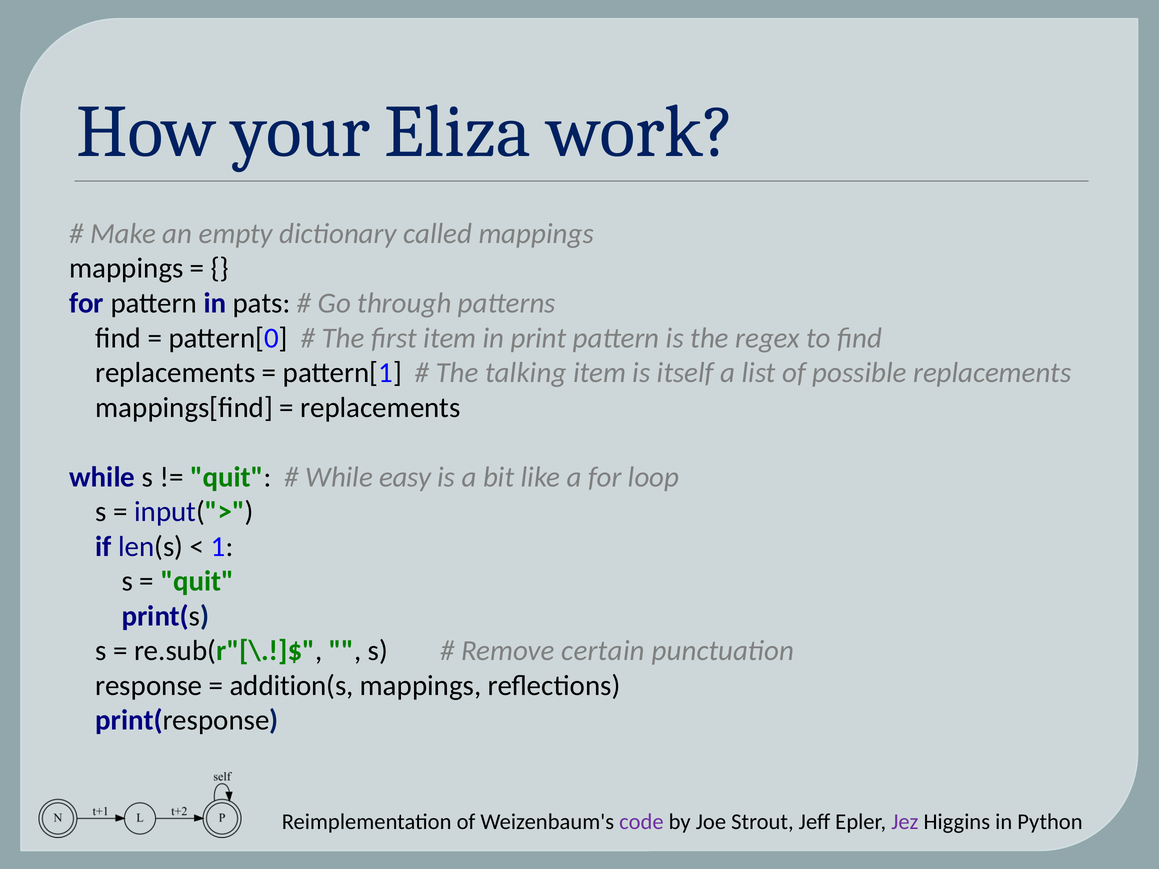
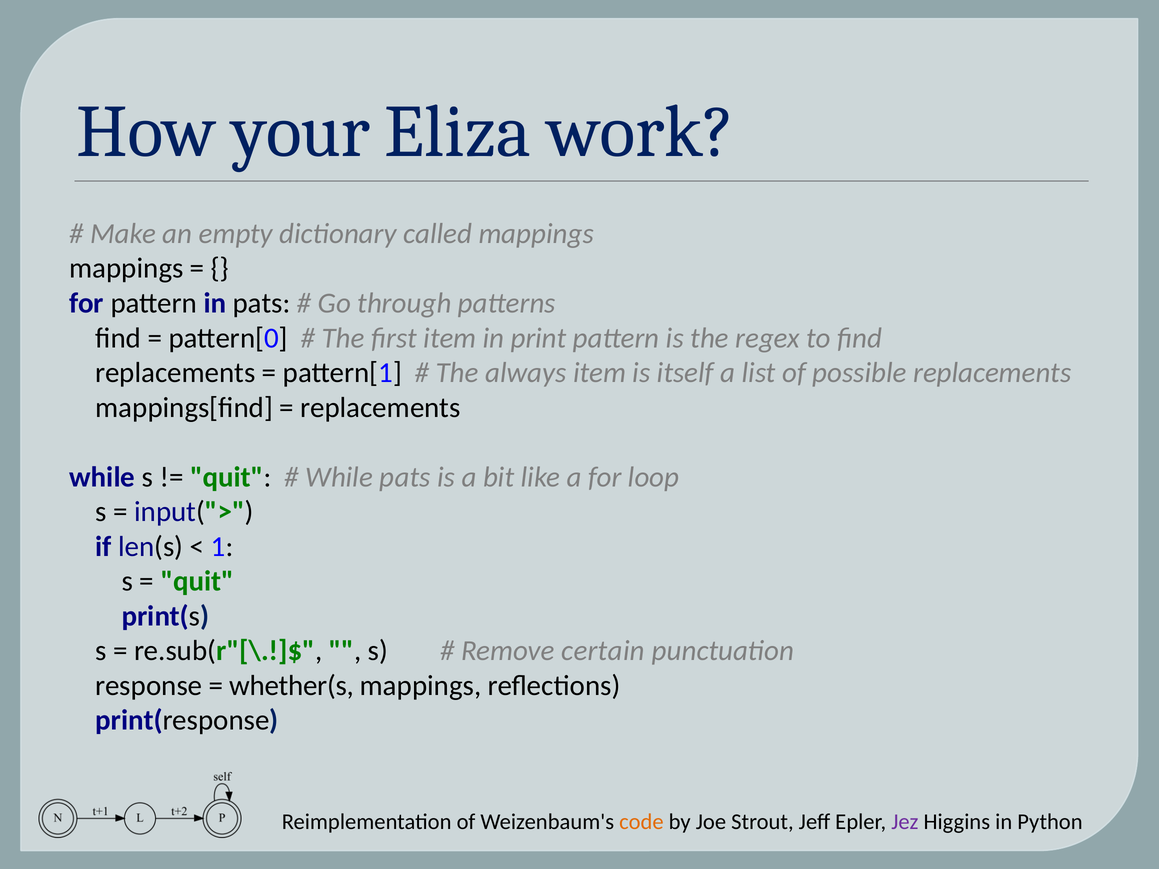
talking: talking -> always (526, 373)
While easy: easy -> pats (405, 477)
addition(s: addition(s -> whether(s (292, 686)
code colour: purple -> orange (641, 822)
